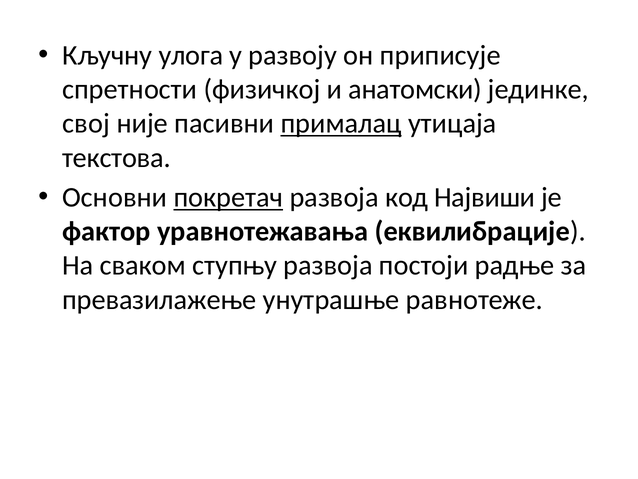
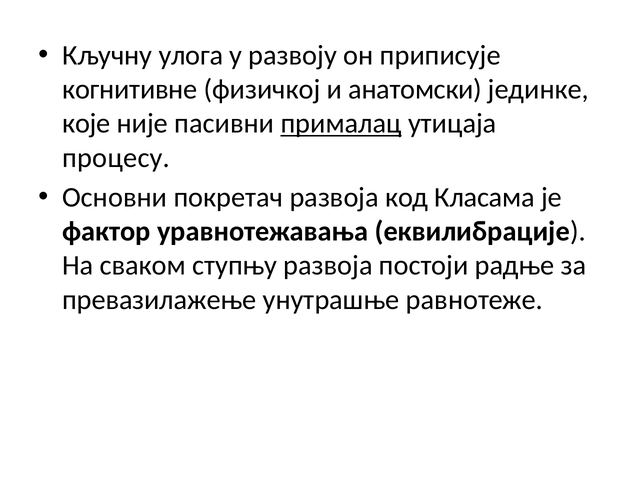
спретности: спретности -> когнитивне (130, 89)
свој: свој -> које (86, 123)
текстова: текстова -> процесу (116, 158)
покретач underline: present -> none (228, 197)
Највиши: Највиши -> Класама (485, 197)
